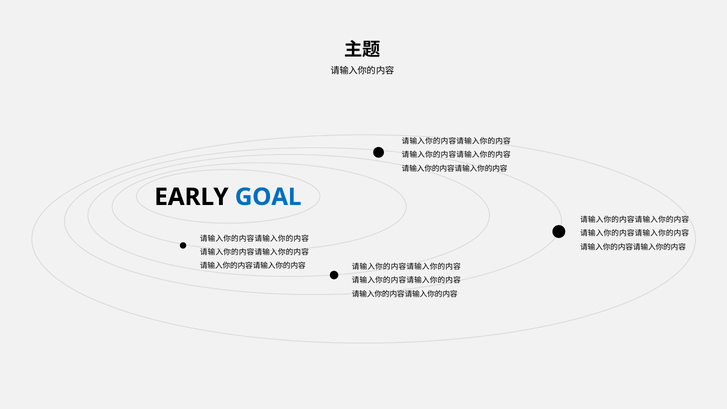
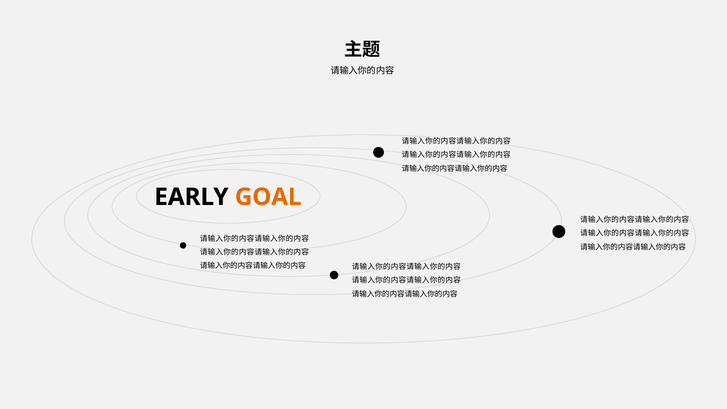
GOAL colour: blue -> orange (268, 197)
